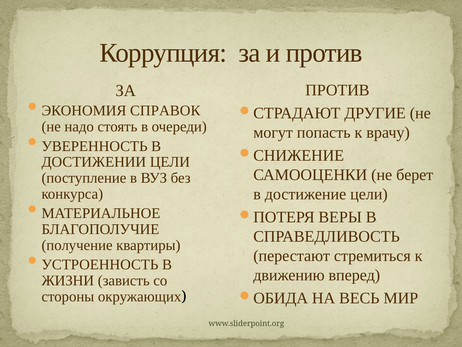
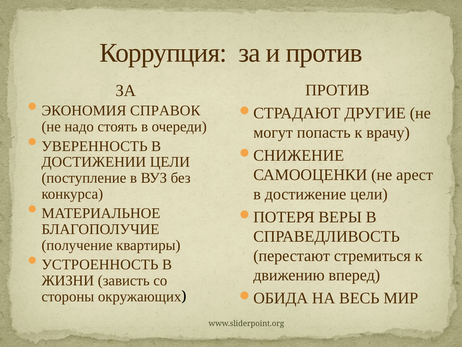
берет: берет -> арест (415, 175)
